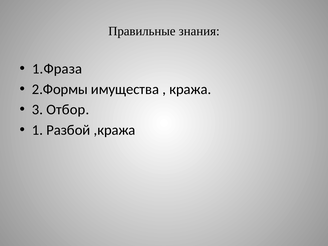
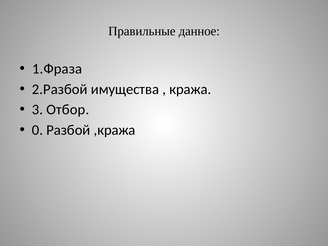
знания: знания -> данное (199, 31)
2.Формы: 2.Формы -> 2.Разбой (60, 89)
1: 1 -> 0 (38, 130)
